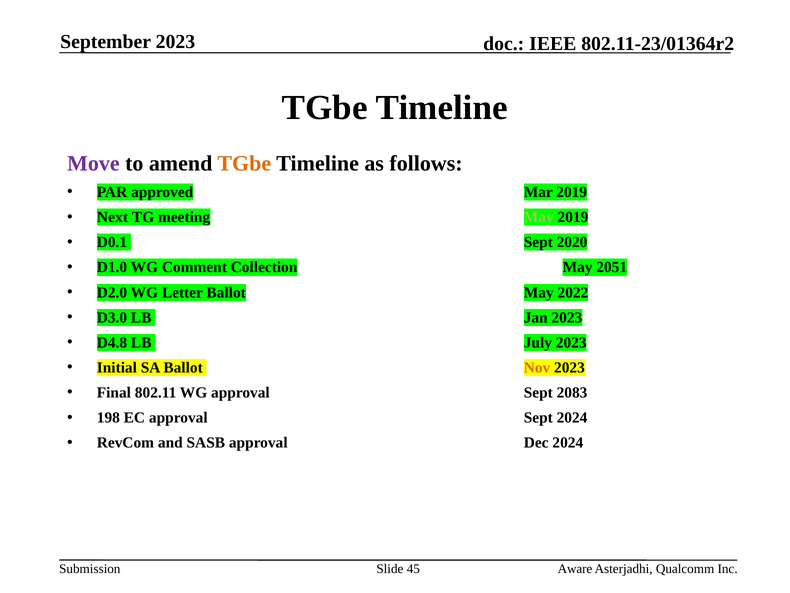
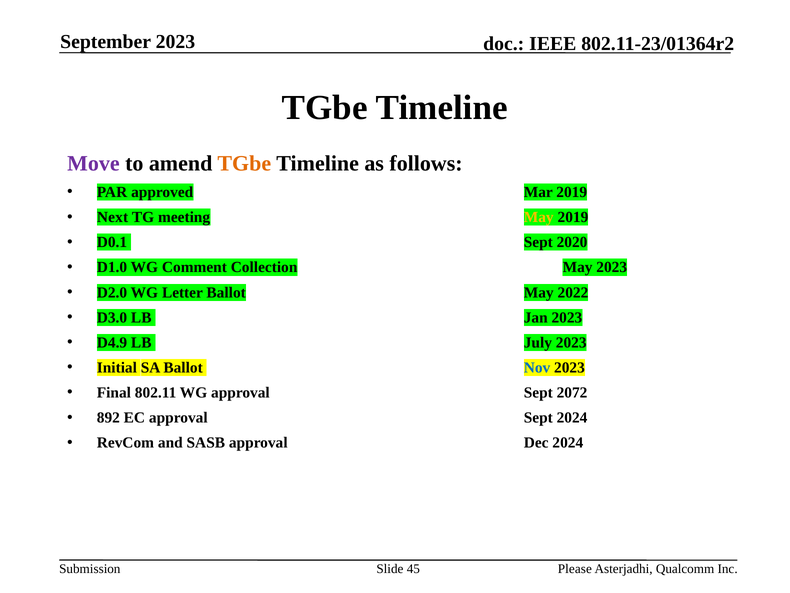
May colour: light green -> yellow (539, 217)
May 2051: 2051 -> 2023 (612, 267)
D4.8: D4.8 -> D4.9 (112, 342)
Nov colour: orange -> blue (537, 367)
2083: 2083 -> 2072 (572, 392)
198: 198 -> 892 (108, 417)
Aware: Aware -> Please (575, 568)
